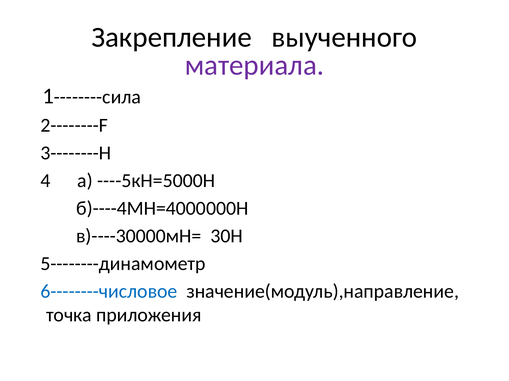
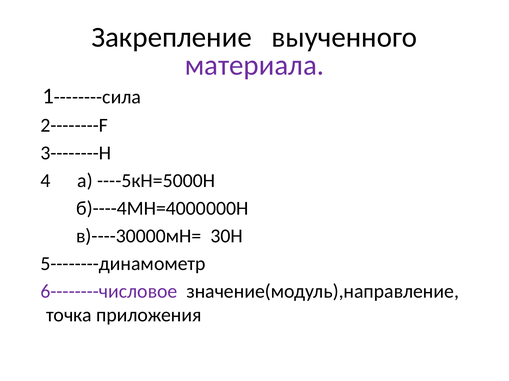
6--------числовое colour: blue -> purple (109, 292)
